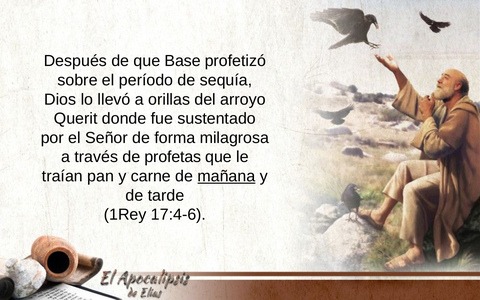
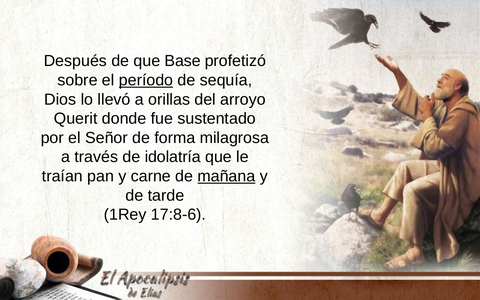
período underline: none -> present (146, 80)
profetas: profetas -> idolatría (173, 157)
17:4-6: 17:4-6 -> 17:8-6 (178, 215)
